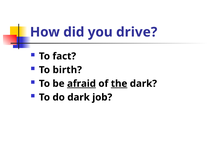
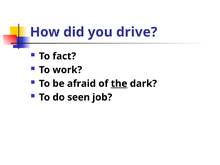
birth: birth -> work (67, 70)
afraid underline: present -> none (81, 84)
do dark: dark -> seen (79, 97)
